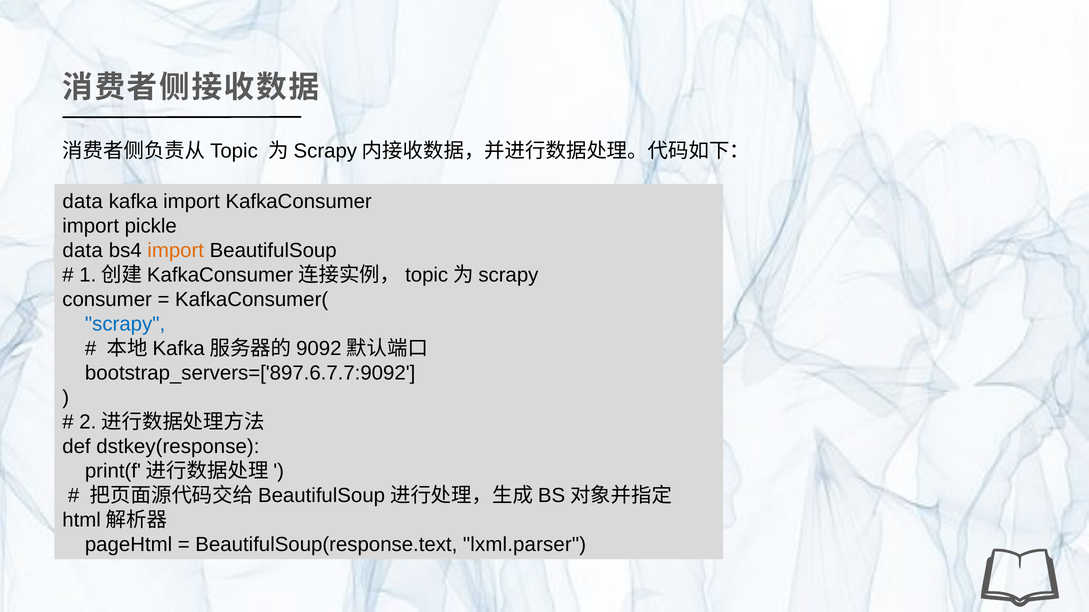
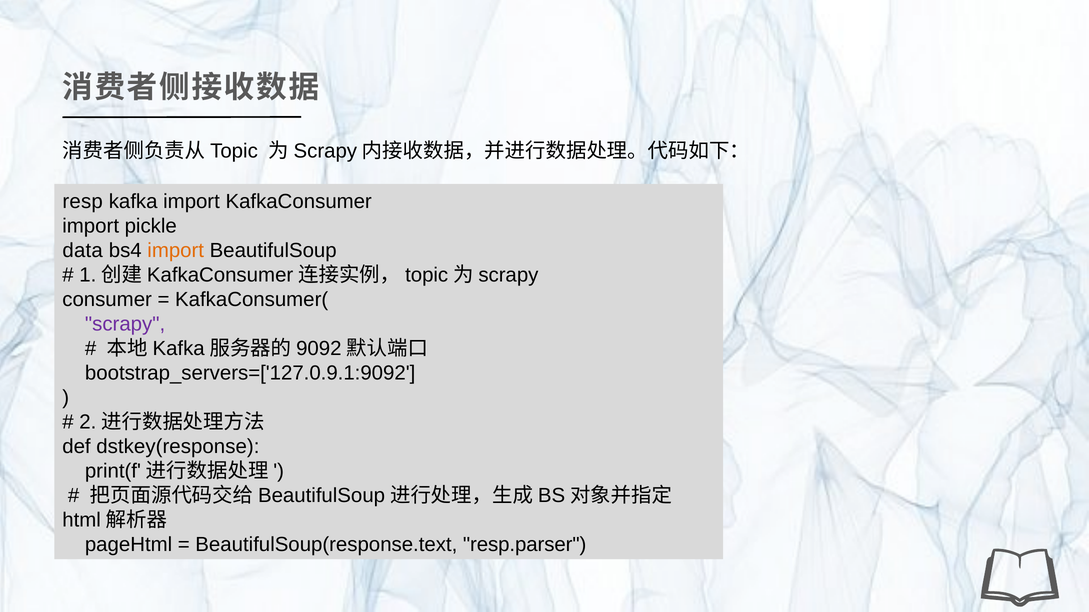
data: data -> resp (83, 202)
scrapy colour: blue -> purple (125, 324)
bootstrap_servers=['897.6.7.7:9092: bootstrap_servers=['897.6.7.7:9092 -> bootstrap_servers=['127.0.9.1:9092 (250, 373)
lxml.parser: lxml.parser -> resp.parser (525, 545)
